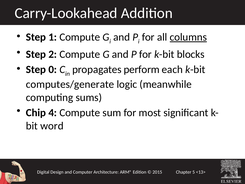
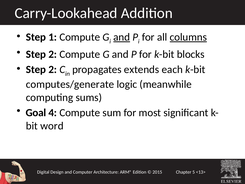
and underline: none -> present (122, 37)
0: 0 -> 2 (53, 69)
perform: perform -> extends (142, 69)
Chip: Chip -> Goal (36, 113)
